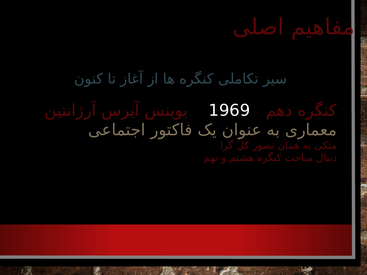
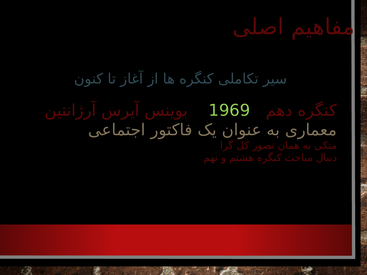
1969 colour: white -> light green (229, 111)
